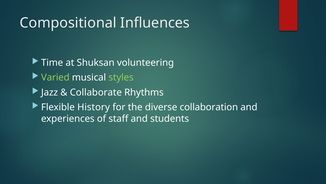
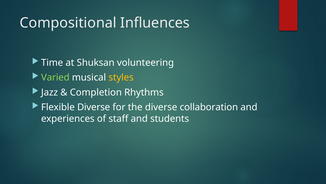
styles colour: light green -> yellow (121, 77)
Collaborate: Collaborate -> Completion (96, 92)
Flexible History: History -> Diverse (94, 107)
